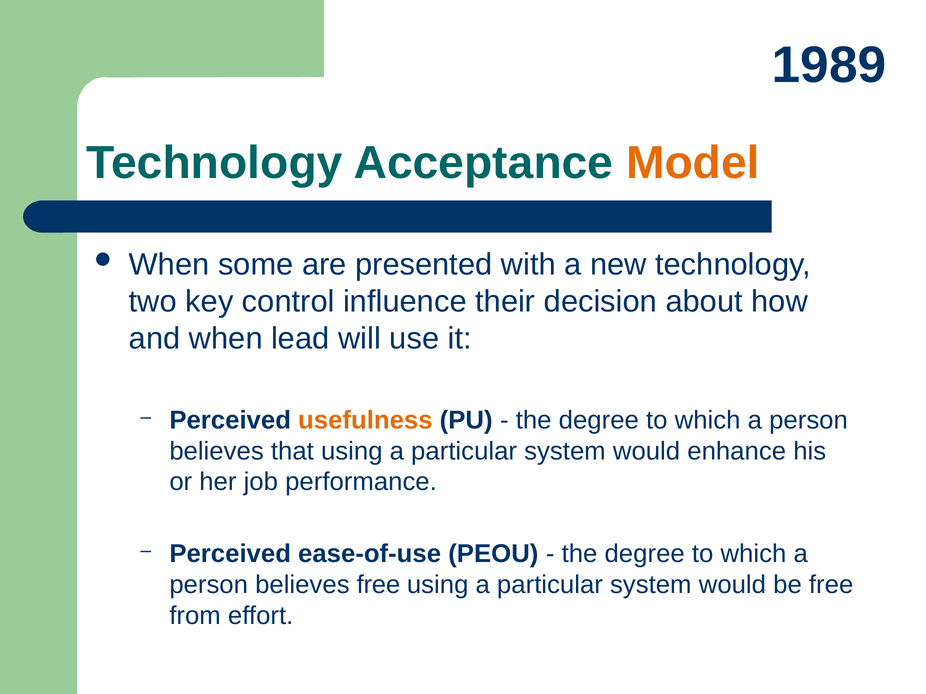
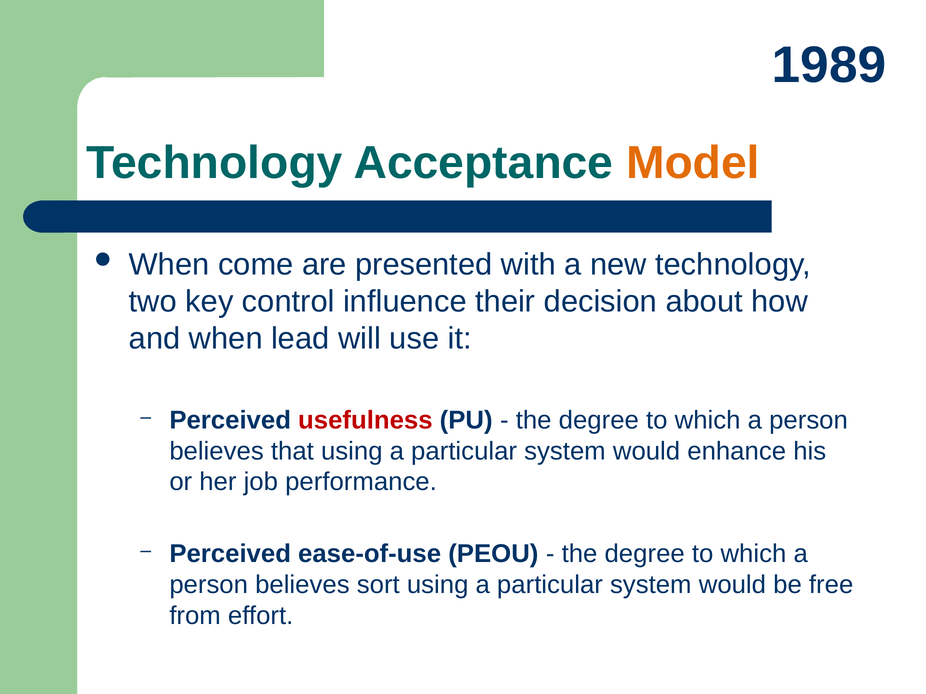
some: some -> come (256, 265)
usefulness colour: orange -> red (365, 421)
believes free: free -> sort (378, 585)
